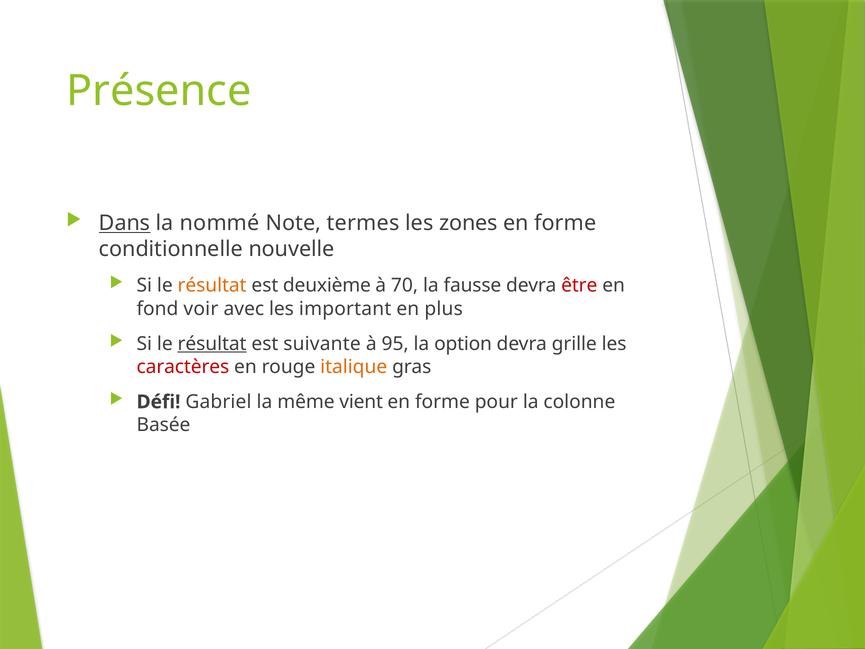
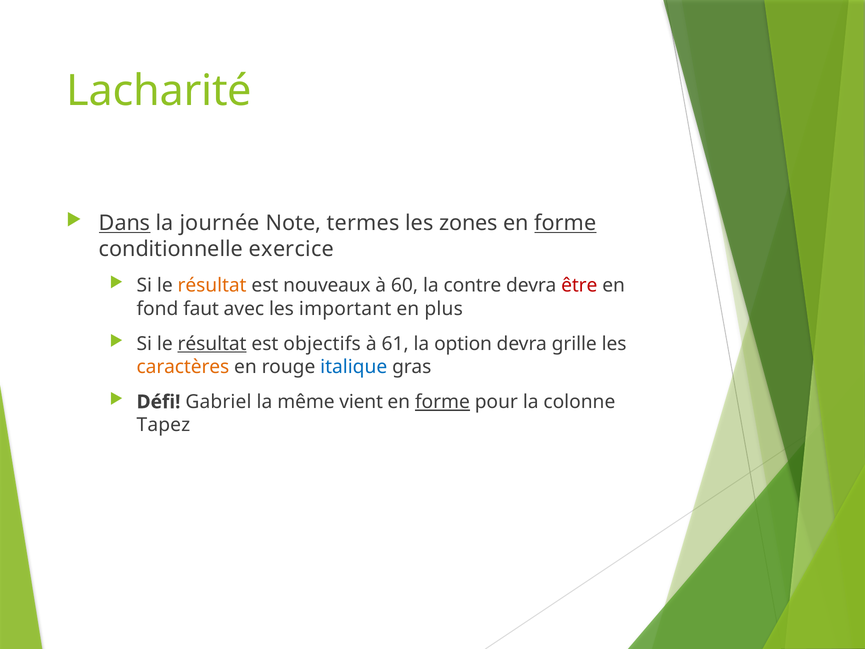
Présence: Présence -> Lacharité (159, 91)
nommé: nommé -> journée (220, 223)
forme underline: none -> present (565, 223)
nouvelle: nouvelle -> exercice (291, 249)
deuxième: deuxième -> nouveaux (327, 286)
70: 70 -> 60 (405, 286)
fausse: fausse -> contre (472, 286)
voir: voir -> faut (201, 309)
suivante: suivante -> objectifs (322, 344)
95: 95 -> 61 (395, 344)
caractères colour: red -> orange (183, 367)
italique colour: orange -> blue (354, 367)
forme underline: none -> present (442, 402)
Basée: Basée -> Tapez (163, 425)
